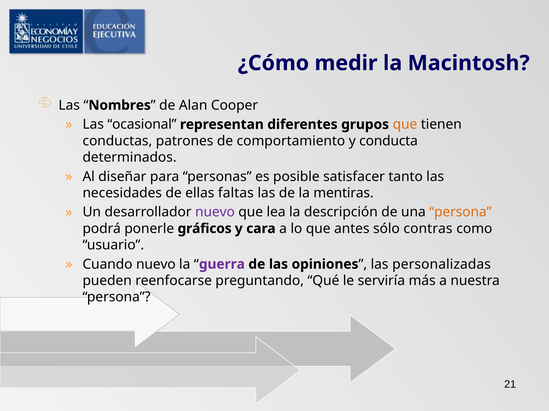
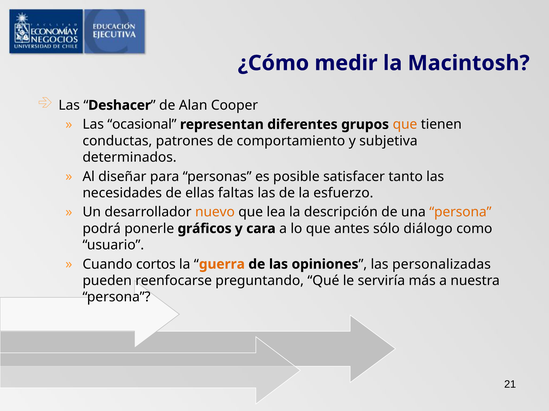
Nombres: Nombres -> Deshacer (120, 105)
conducta: conducta -> subjetiva (388, 141)
mentiras: mentiras -> esfuerzo (343, 193)
nuevo colour: purple -> orange (215, 212)
contras: contras -> diálogo (428, 229)
Cuando nuevo: nuevo -> cortos (156, 265)
guerra colour: purple -> orange (222, 265)
